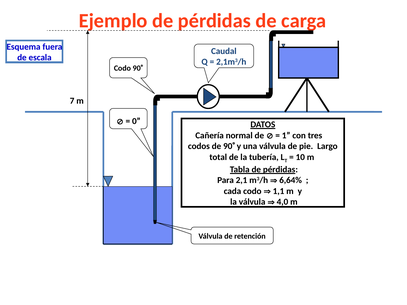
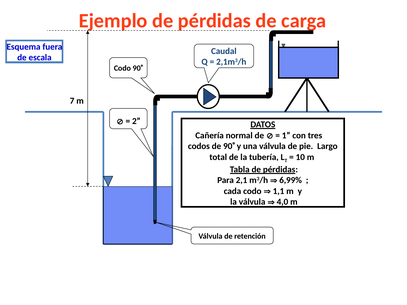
0: 0 -> 2 (136, 121)
6,64%: 6,64% -> 6,99% (291, 180)
